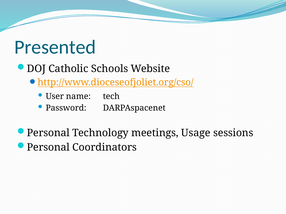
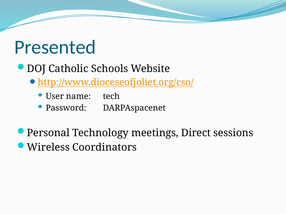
Usage: Usage -> Direct (196, 133)
Personal: Personal -> Wireless (48, 148)
